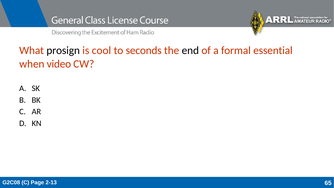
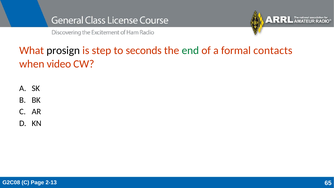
cool: cool -> step (102, 50)
end colour: black -> green (190, 50)
essential: essential -> contacts (273, 50)
